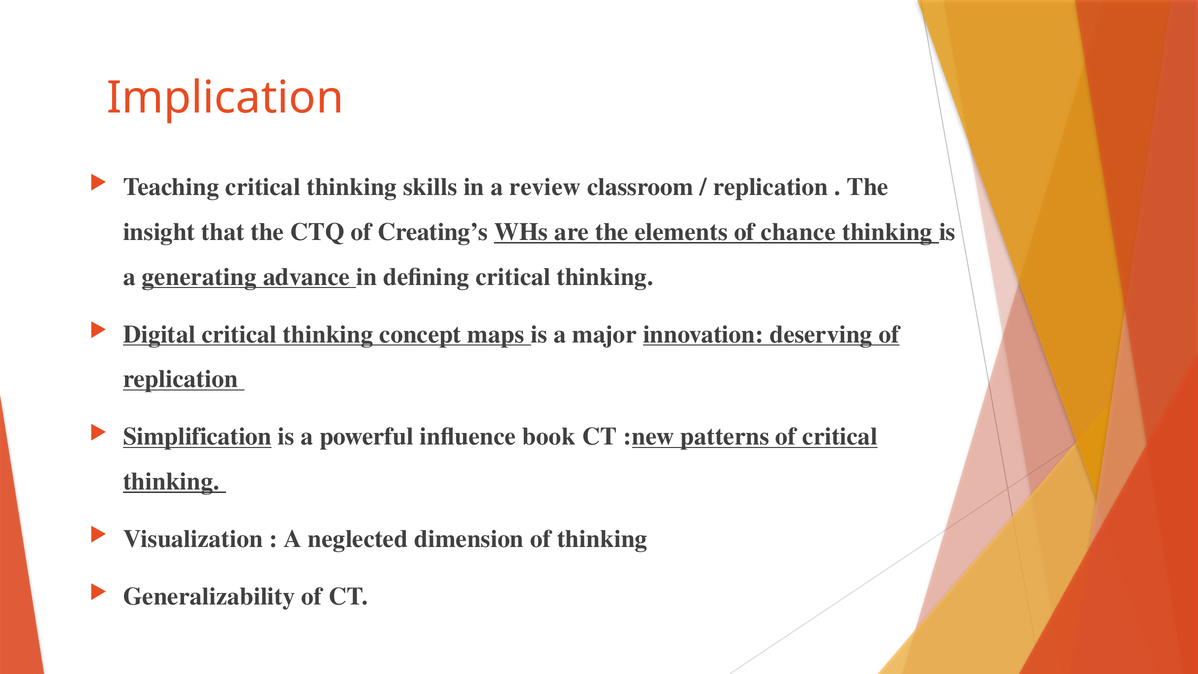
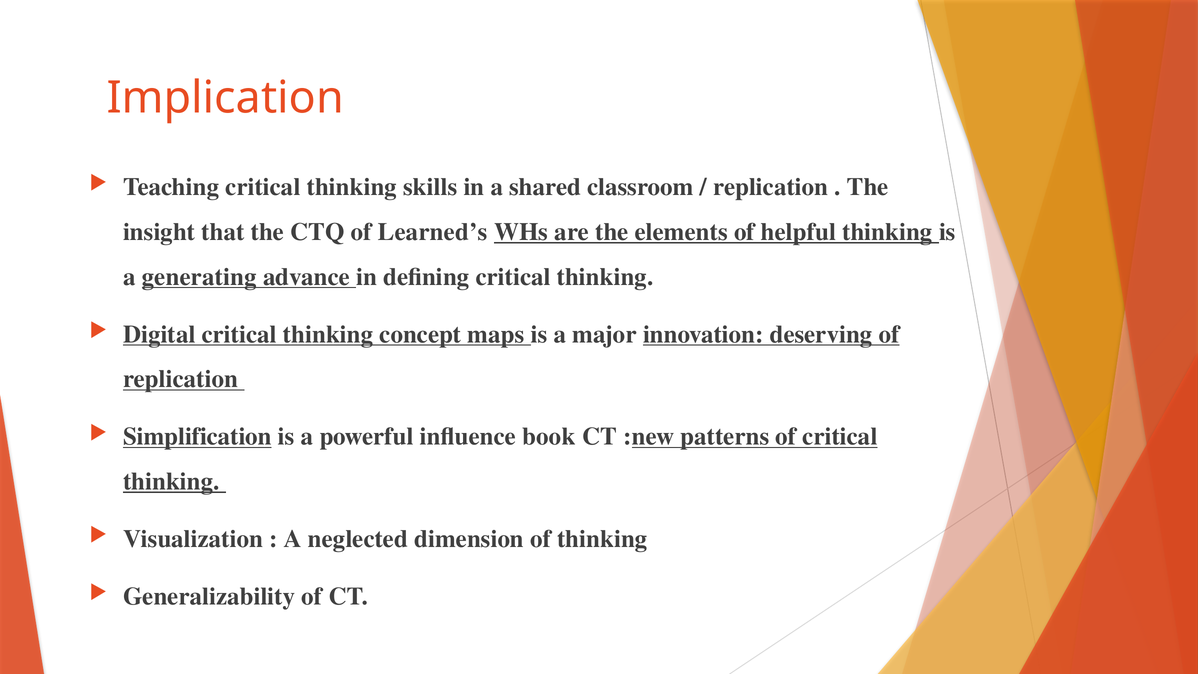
review: review -> shared (545, 187)
Creating’s: Creating’s -> Learned’s (433, 232)
chance: chance -> helpful (798, 232)
